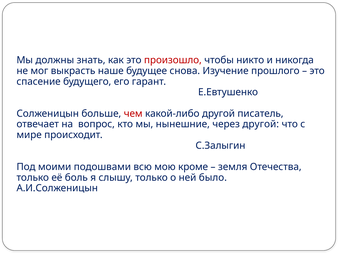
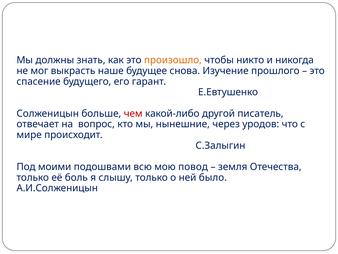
произошло colour: red -> orange (173, 60)
через другой: другой -> уродов (261, 124)
кроме: кроме -> повод (193, 167)
